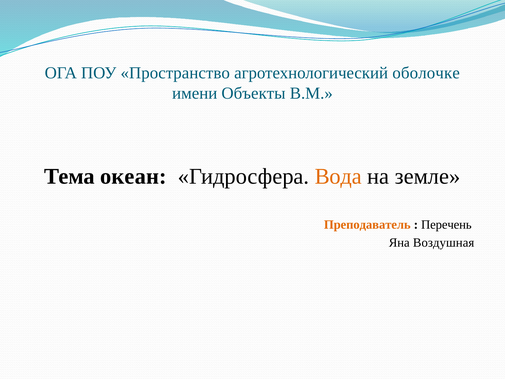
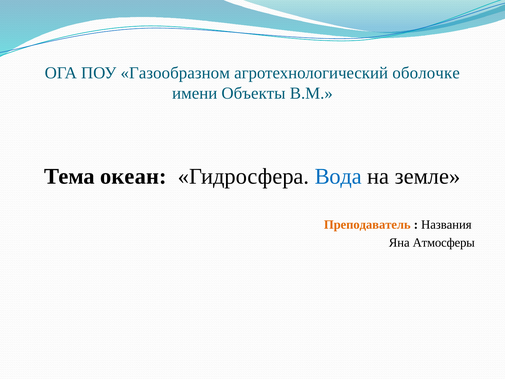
Пространство: Пространство -> Газообразном (175, 73)
Вода colour: orange -> blue (338, 176)
Перечень: Перечень -> Названия (446, 225)
Воздушная: Воздушная -> Атмосферы (444, 242)
